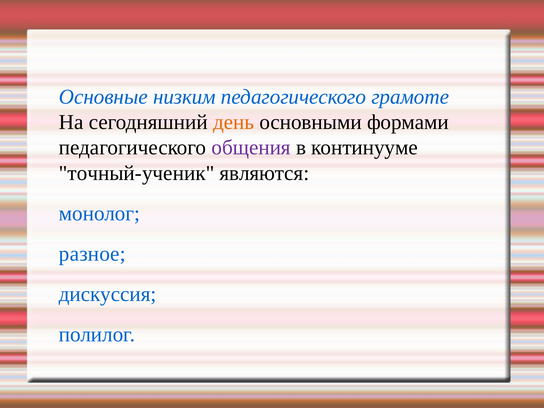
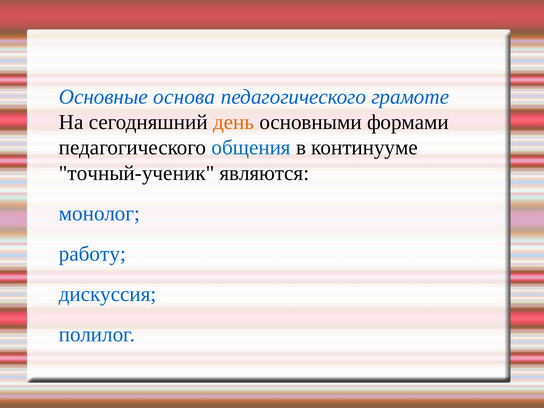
низким: низким -> основа (184, 97)
общения colour: purple -> blue (251, 148)
разное: разное -> работу (92, 254)
